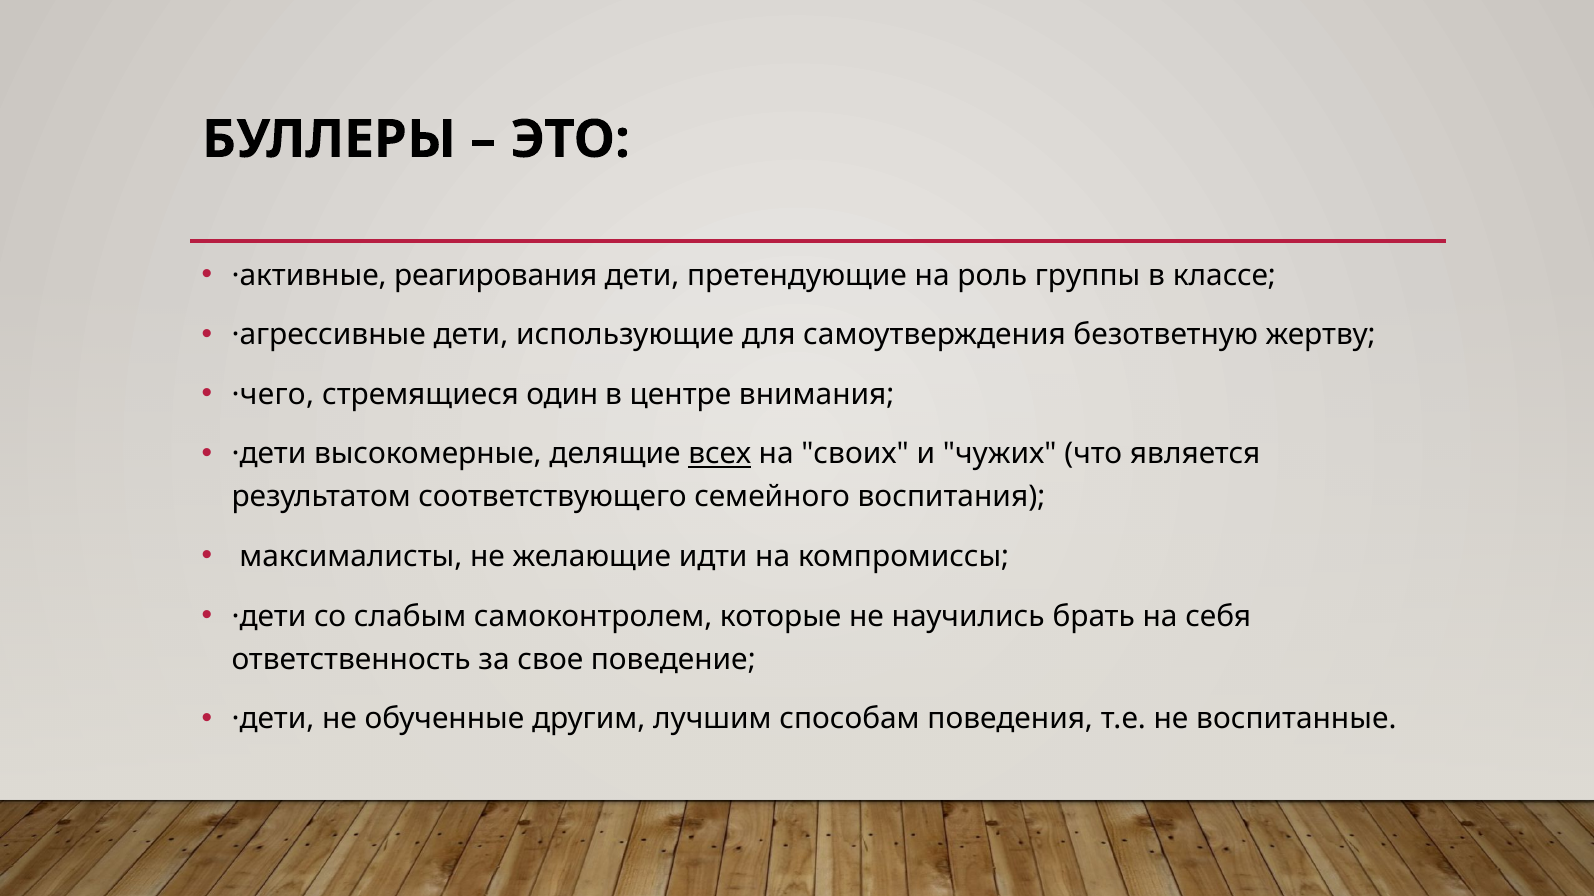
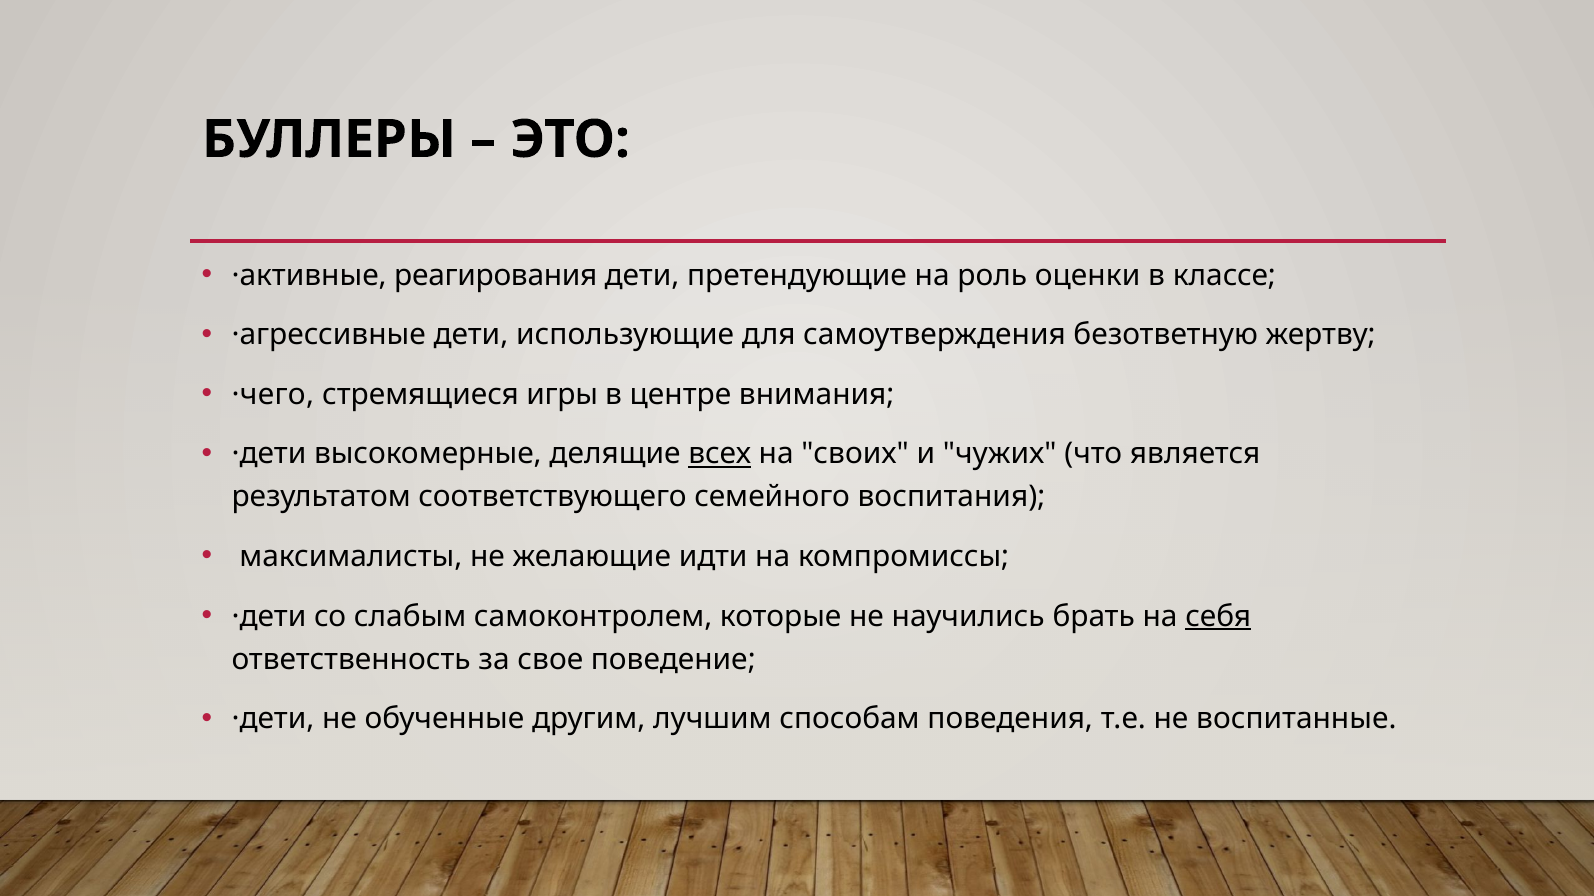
группы: группы -> оценки (1088, 276)
один: один -> игры (562, 395)
себя underline: none -> present (1218, 617)
